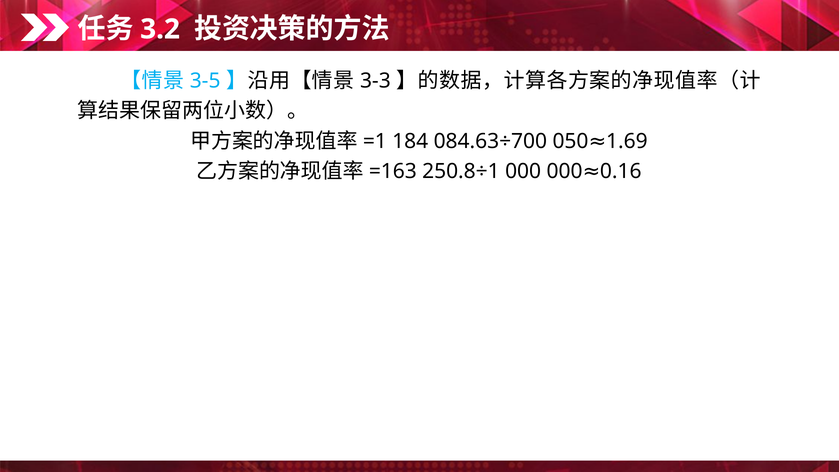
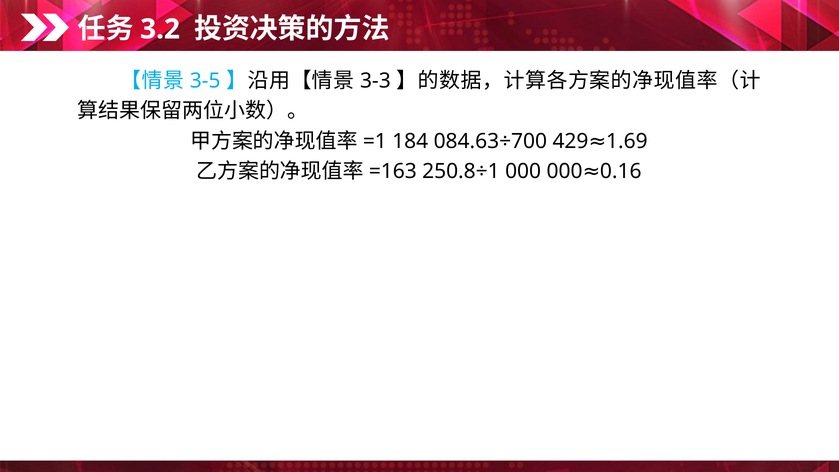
050: 050 -> 429 (570, 141)
